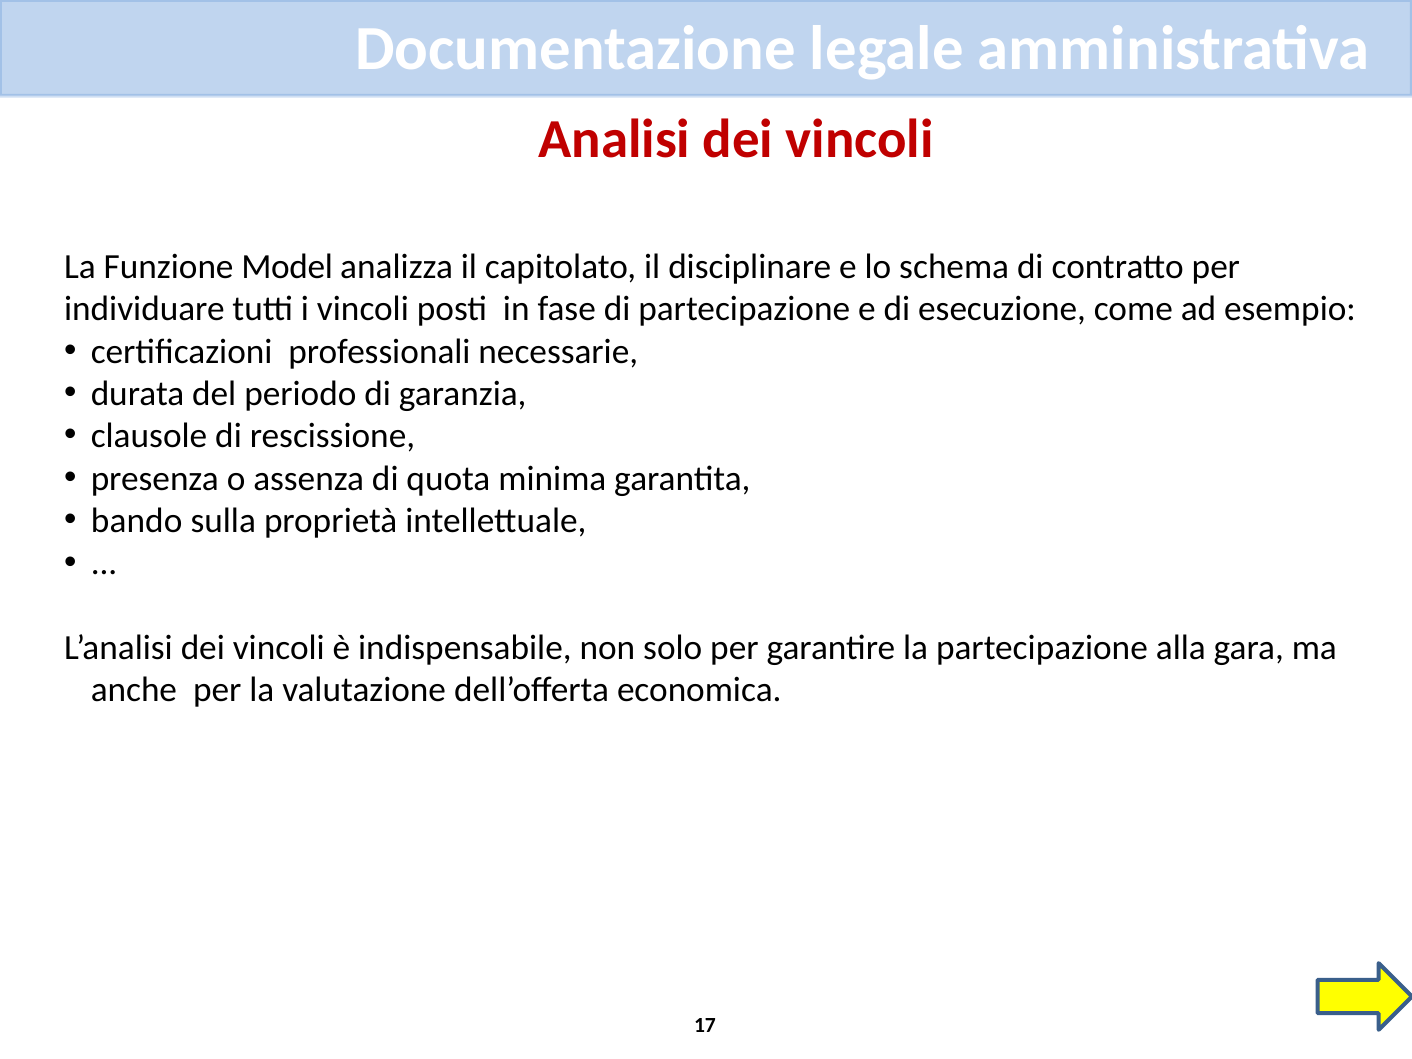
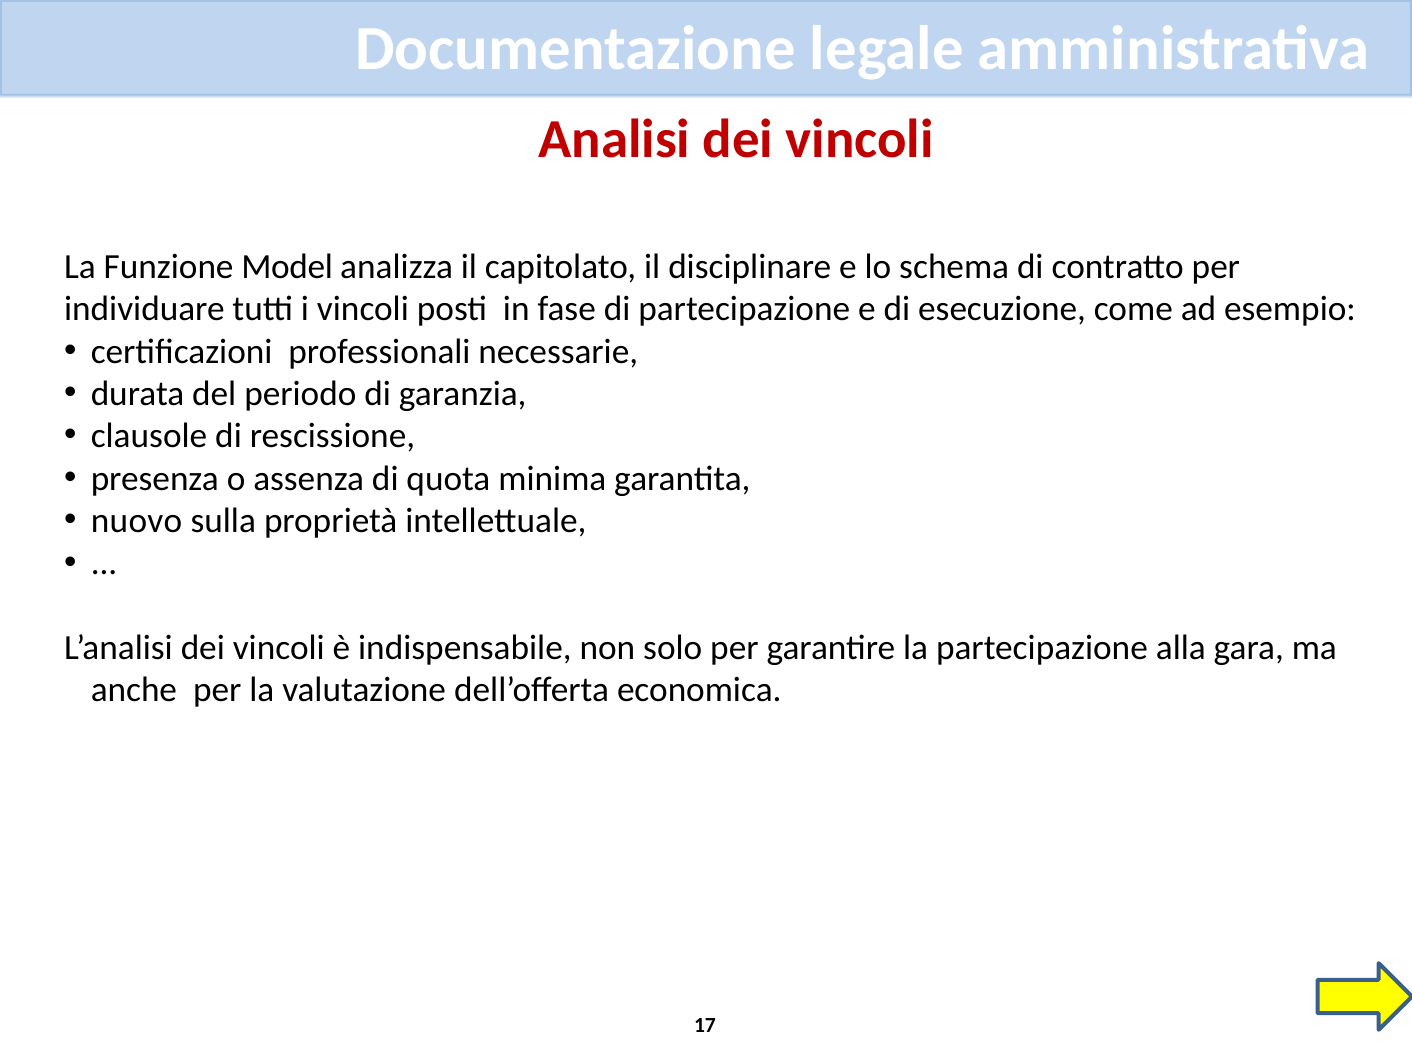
bando: bando -> nuovo (137, 521)
